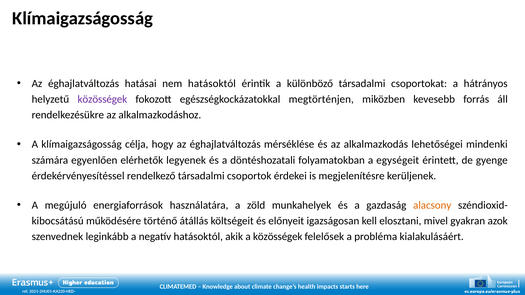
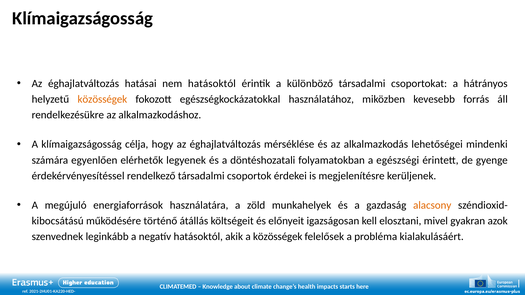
közösségek colour: purple -> orange (102, 99)
megtörténjen: megtörténjen -> használatához (321, 99)
egységeit: egységeit -> egészségi (398, 160)
